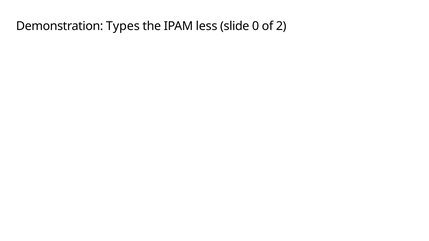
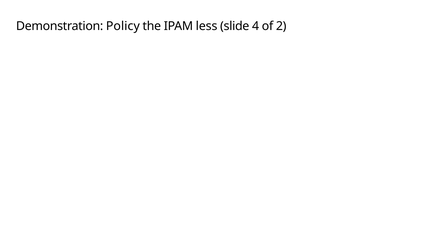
Types: Types -> Policy (123, 26)
0: 0 -> 4 (256, 26)
